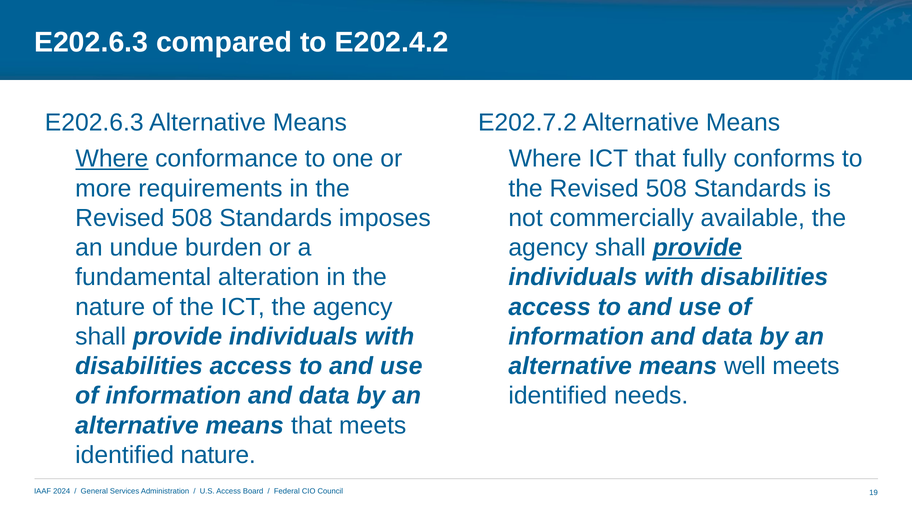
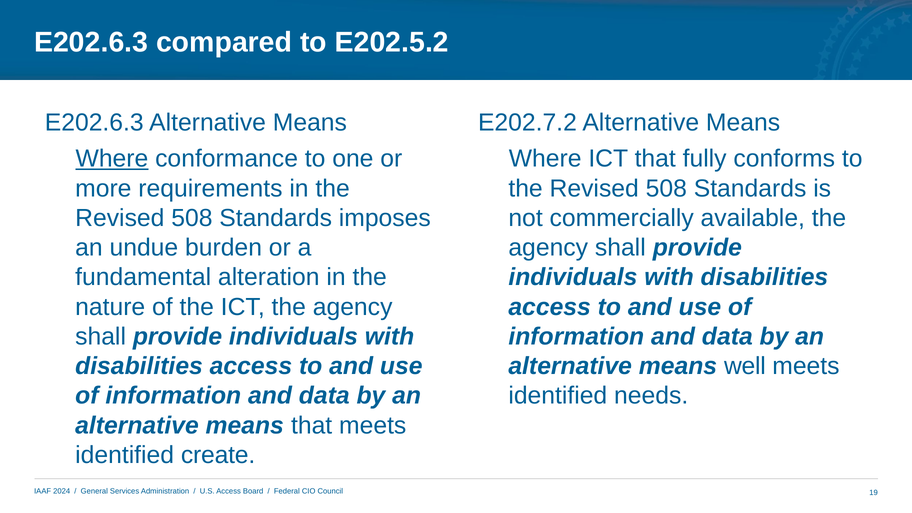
E202.4.2: E202.4.2 -> E202.5.2 (392, 42)
provide underline: present -> none (697, 248)
identified nature: nature -> create (218, 455)
